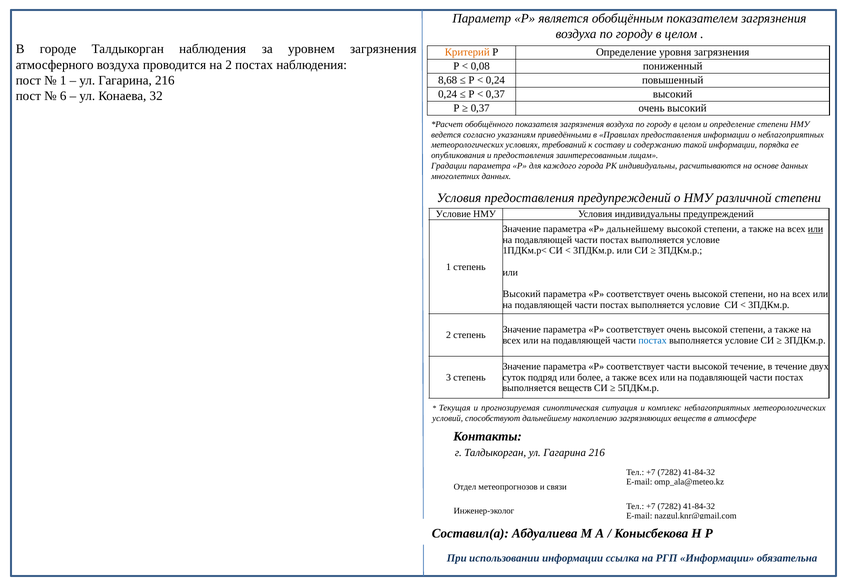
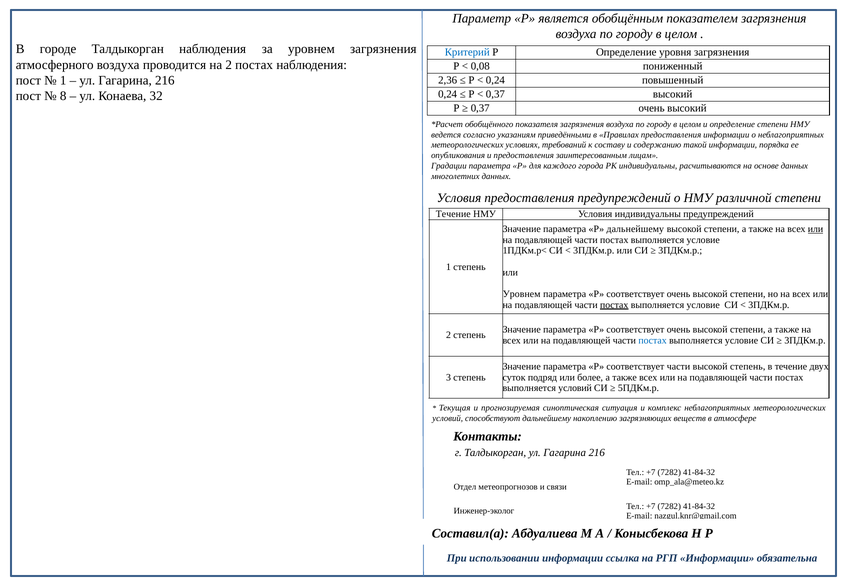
Критерий colour: orange -> blue (467, 52)
8,68: 8,68 -> 2,36 (448, 80)
6: 6 -> 8 (63, 96)
Условие: Условие -> Течение (453, 214)
Высокий: Высокий -> Уровнем (522, 294)
постах underline: none -> present (614, 305)
высокой течение: течение -> степень (748, 367)
выполняется веществ: веществ -> условий (575, 388)
